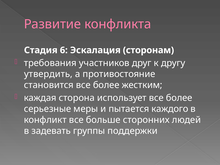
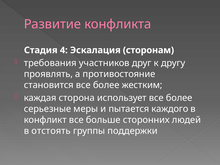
6: 6 -> 4 (64, 50)
утвердить: утвердить -> проявлять (48, 74)
задевать: задевать -> отстоять (51, 131)
